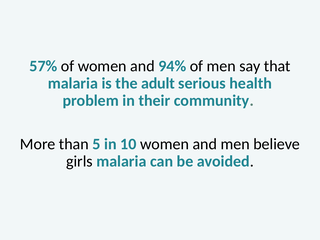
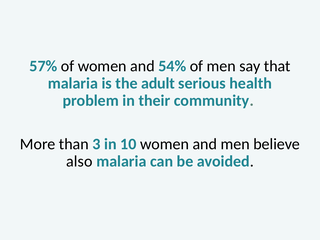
94%: 94% -> 54% (172, 66)
5: 5 -> 3 (96, 144)
girls: girls -> also (79, 161)
